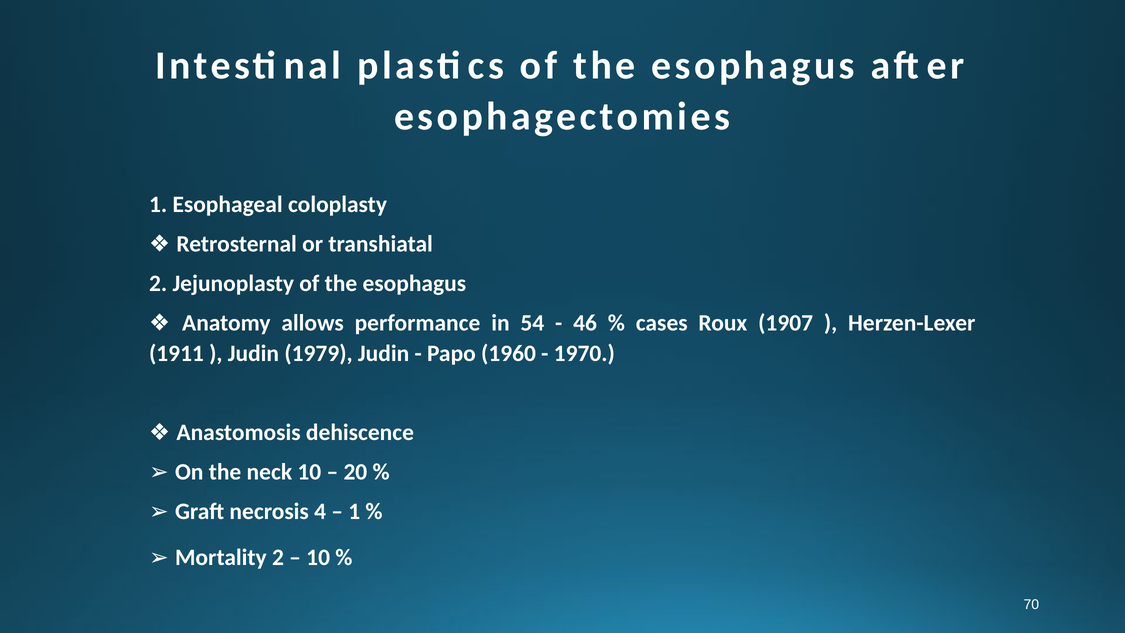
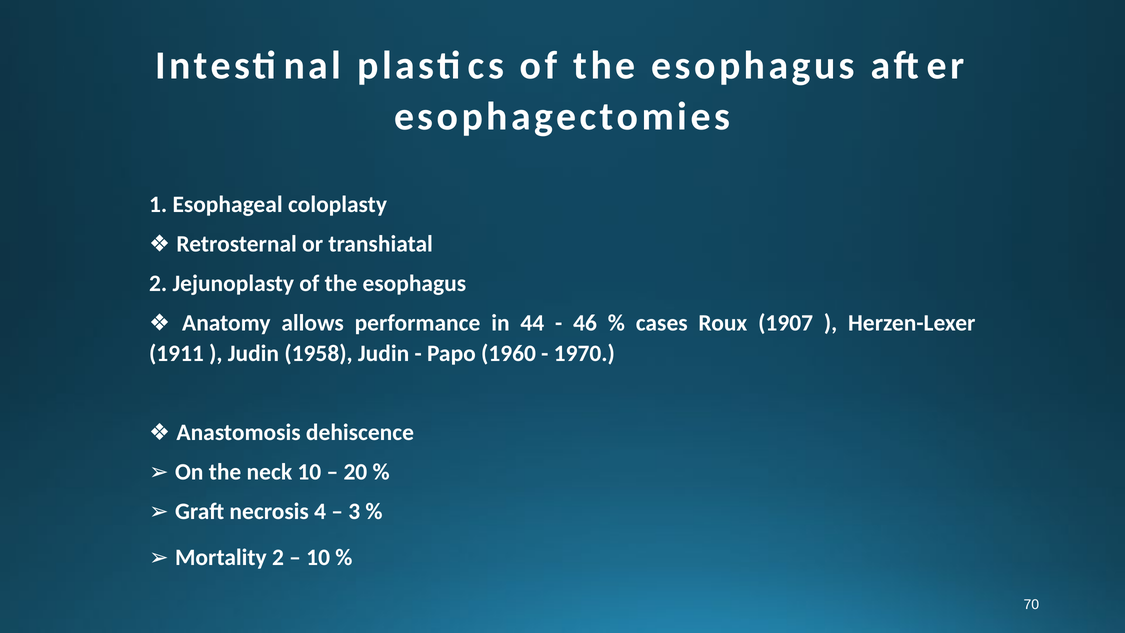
54: 54 -> 44 (532, 323)
1979: 1979 -> 1958 (319, 353)
1: 1 -> 3 (354, 511)
